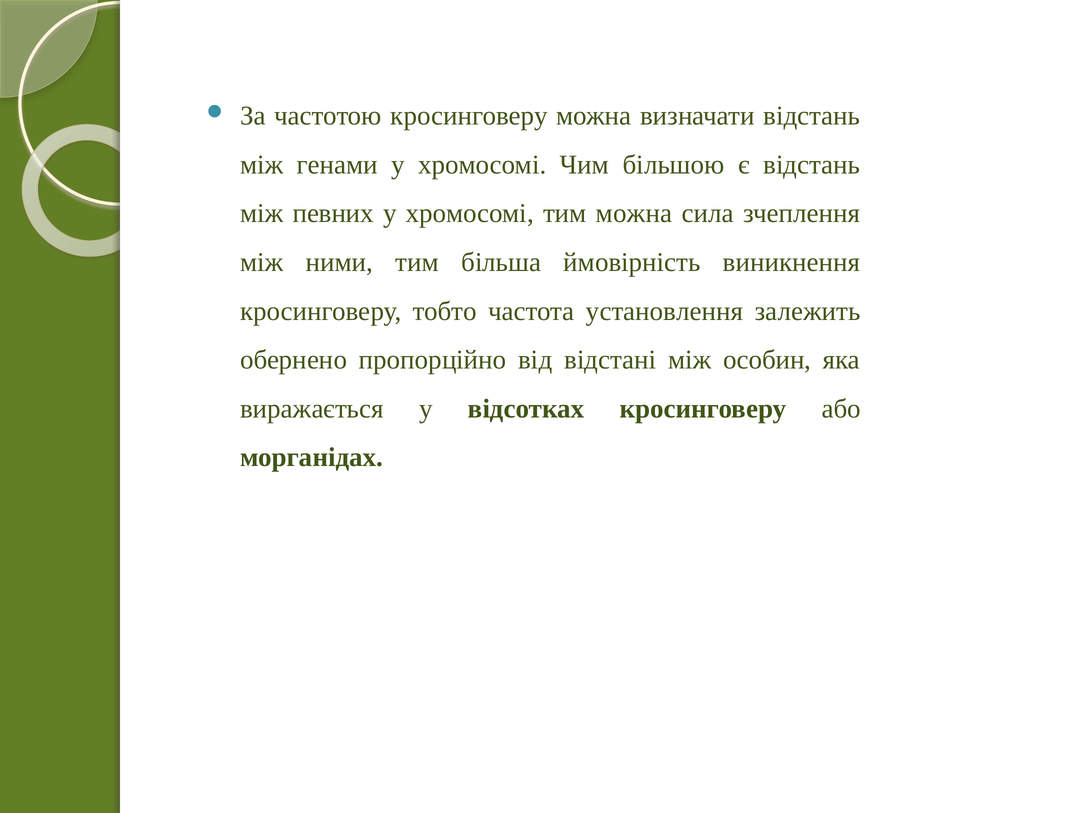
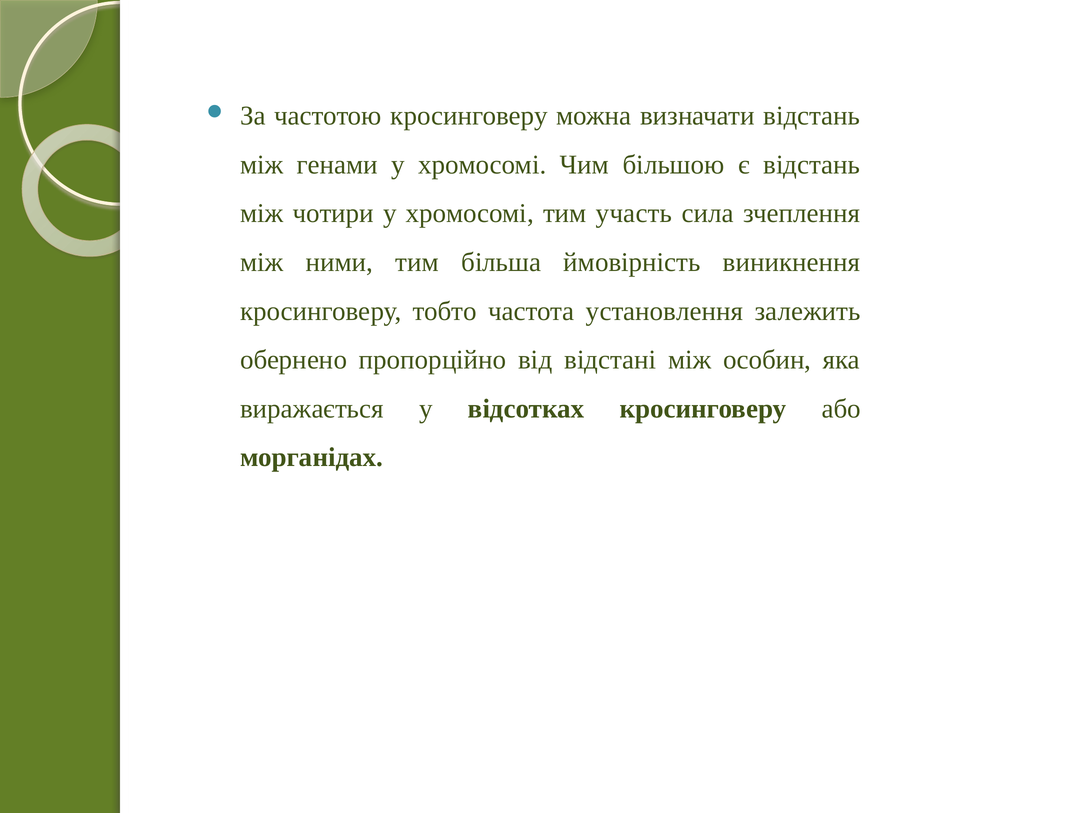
певних: певних -> чотири (333, 213)
тим можна: можна -> участь (634, 213)
